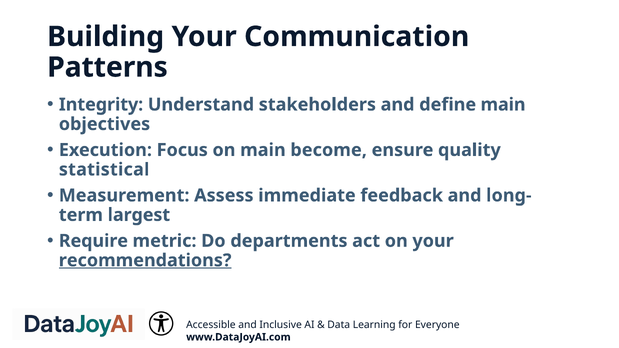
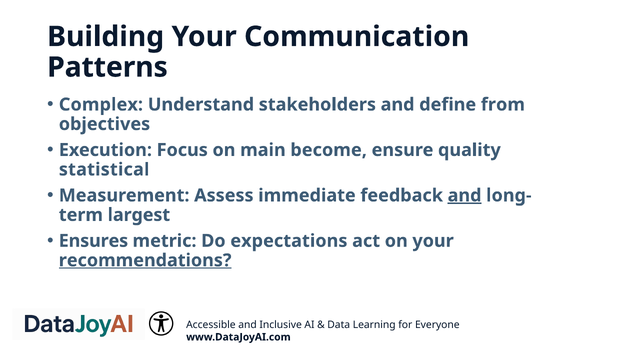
Integrity: Integrity -> Complex (101, 105)
define main: main -> from (503, 105)
and underline: none -> present (465, 196)
Require: Require -> Ensures (93, 241)
departments: departments -> expectations (289, 241)
